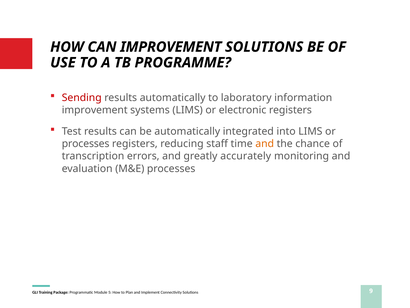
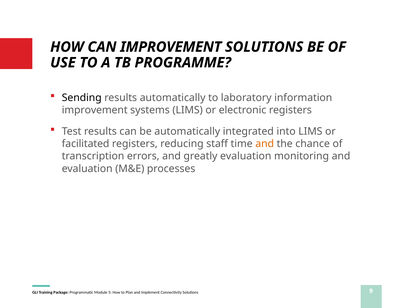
Sending colour: red -> black (82, 98)
processes: processes -> facilitated (86, 144)
greatly accurately: accurately -> evaluation (246, 157)
